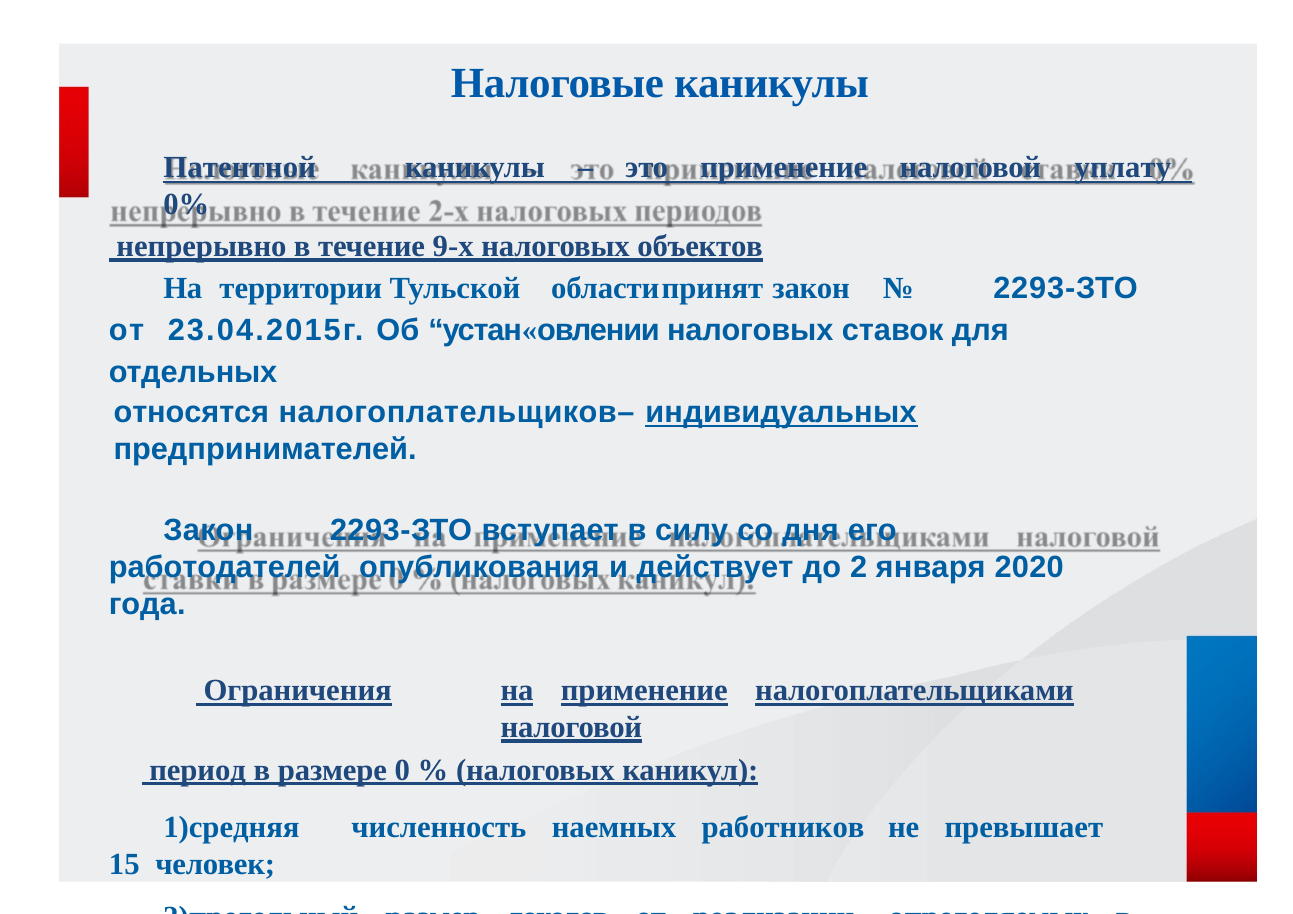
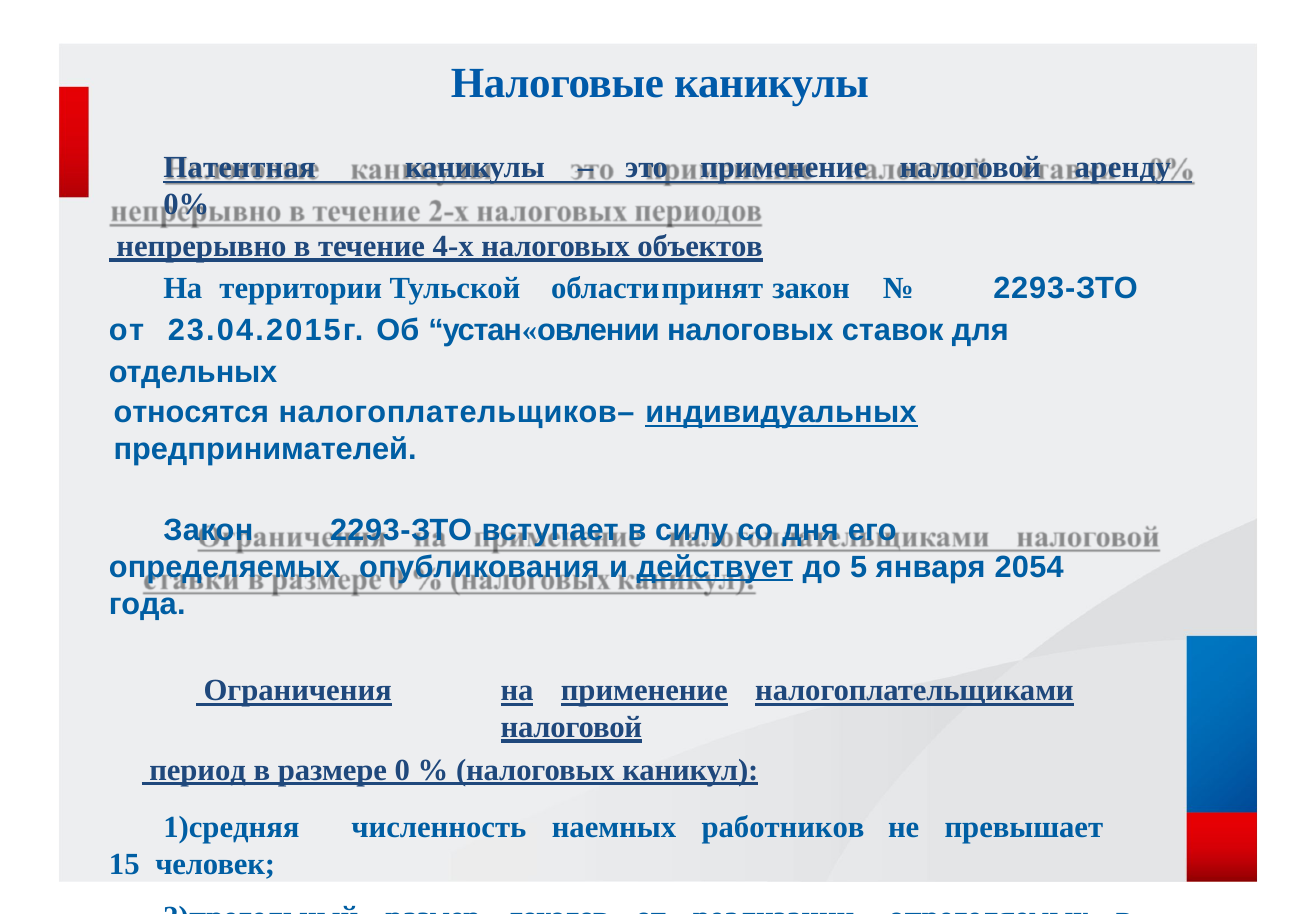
Патентной: Патентной -> Патентная (240, 167)
уплату: уплату -> аренду (1123, 167)
9-х: 9-х -> 4-х (453, 247)
работодателей: работодателей -> определяемых (225, 567)
действует underline: none -> present (715, 567)
2: 2 -> 5 (859, 567)
2020: 2020 -> 2054 (1029, 567)
